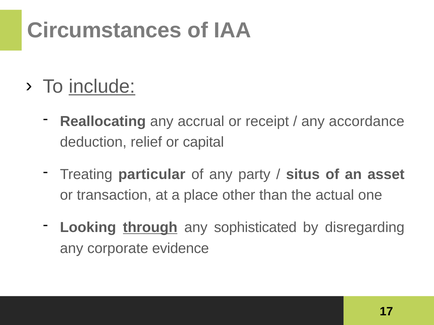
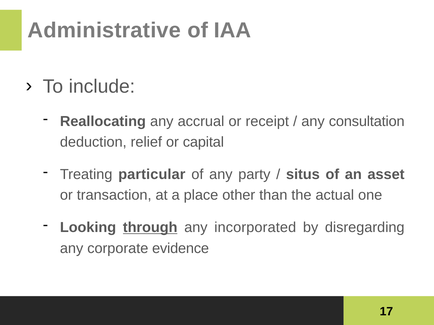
Circumstances: Circumstances -> Administrative (104, 30)
include underline: present -> none (102, 87)
accordance: accordance -> consultation (367, 122)
sophisticated: sophisticated -> incorporated (255, 228)
